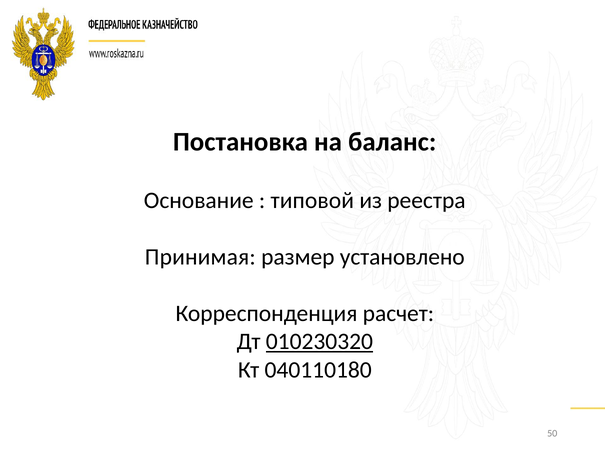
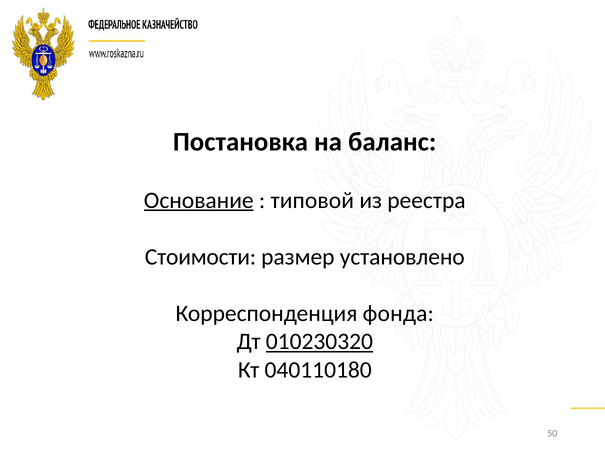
Основание underline: none -> present (199, 200)
Принимая: Принимая -> Стоимости (200, 257)
расчет: расчет -> фонда (398, 313)
